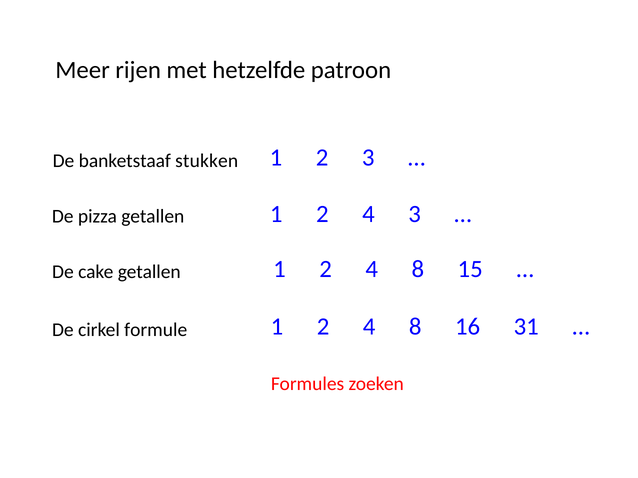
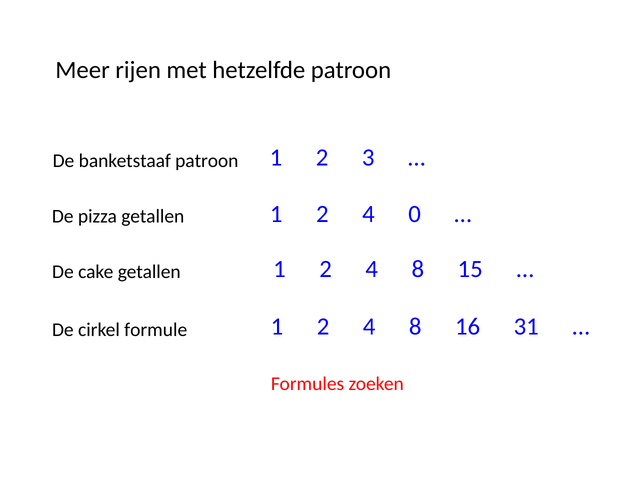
banketstaaf stukken: stukken -> patroon (207, 161)
4 3: 3 -> 0 (415, 214)
